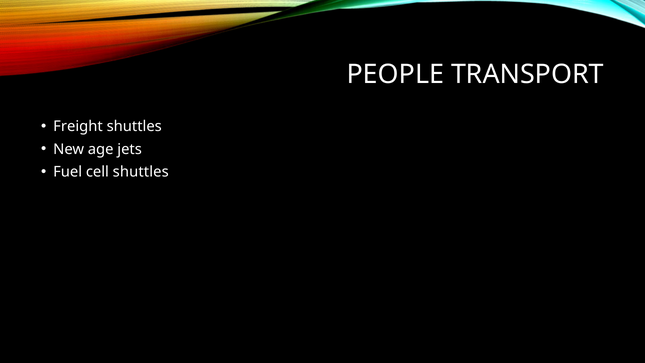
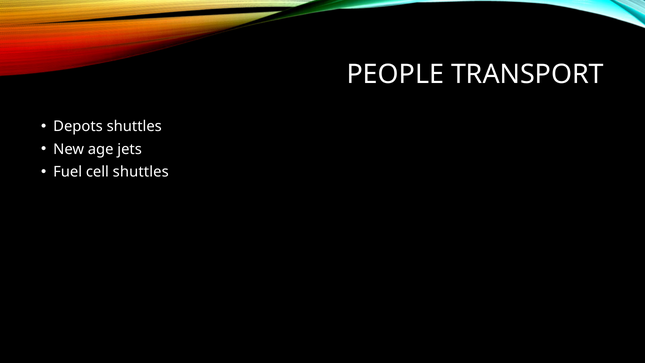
Freight: Freight -> Depots (78, 126)
